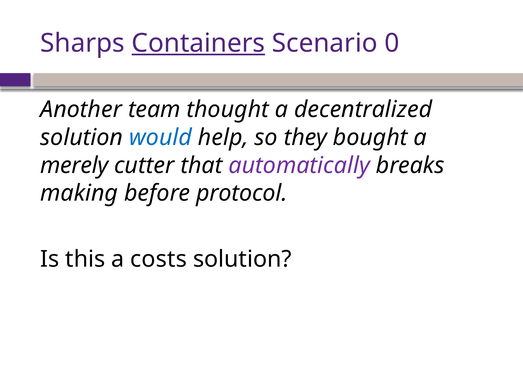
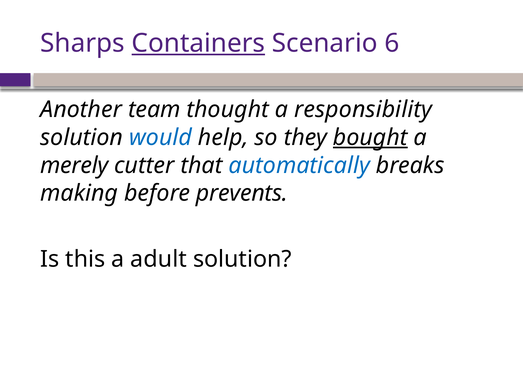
0: 0 -> 6 (392, 43)
decentralized: decentralized -> responsibility (363, 110)
bought underline: none -> present (370, 138)
automatically colour: purple -> blue (299, 166)
protocol: protocol -> prevents (242, 193)
costs: costs -> adult (159, 259)
